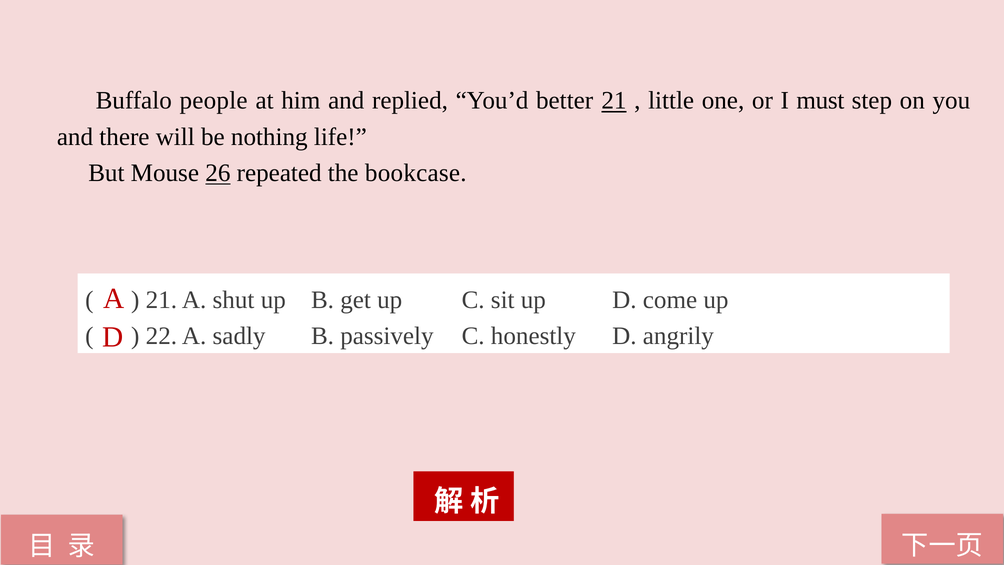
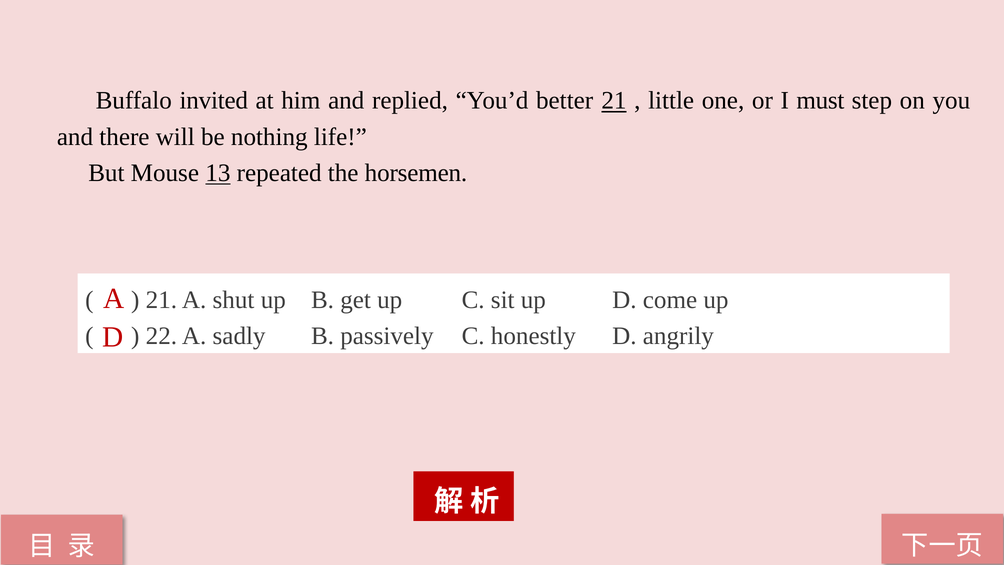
people: people -> invited (214, 101)
26: 26 -> 13 (218, 173)
bookcase: bookcase -> horsemen (416, 173)
